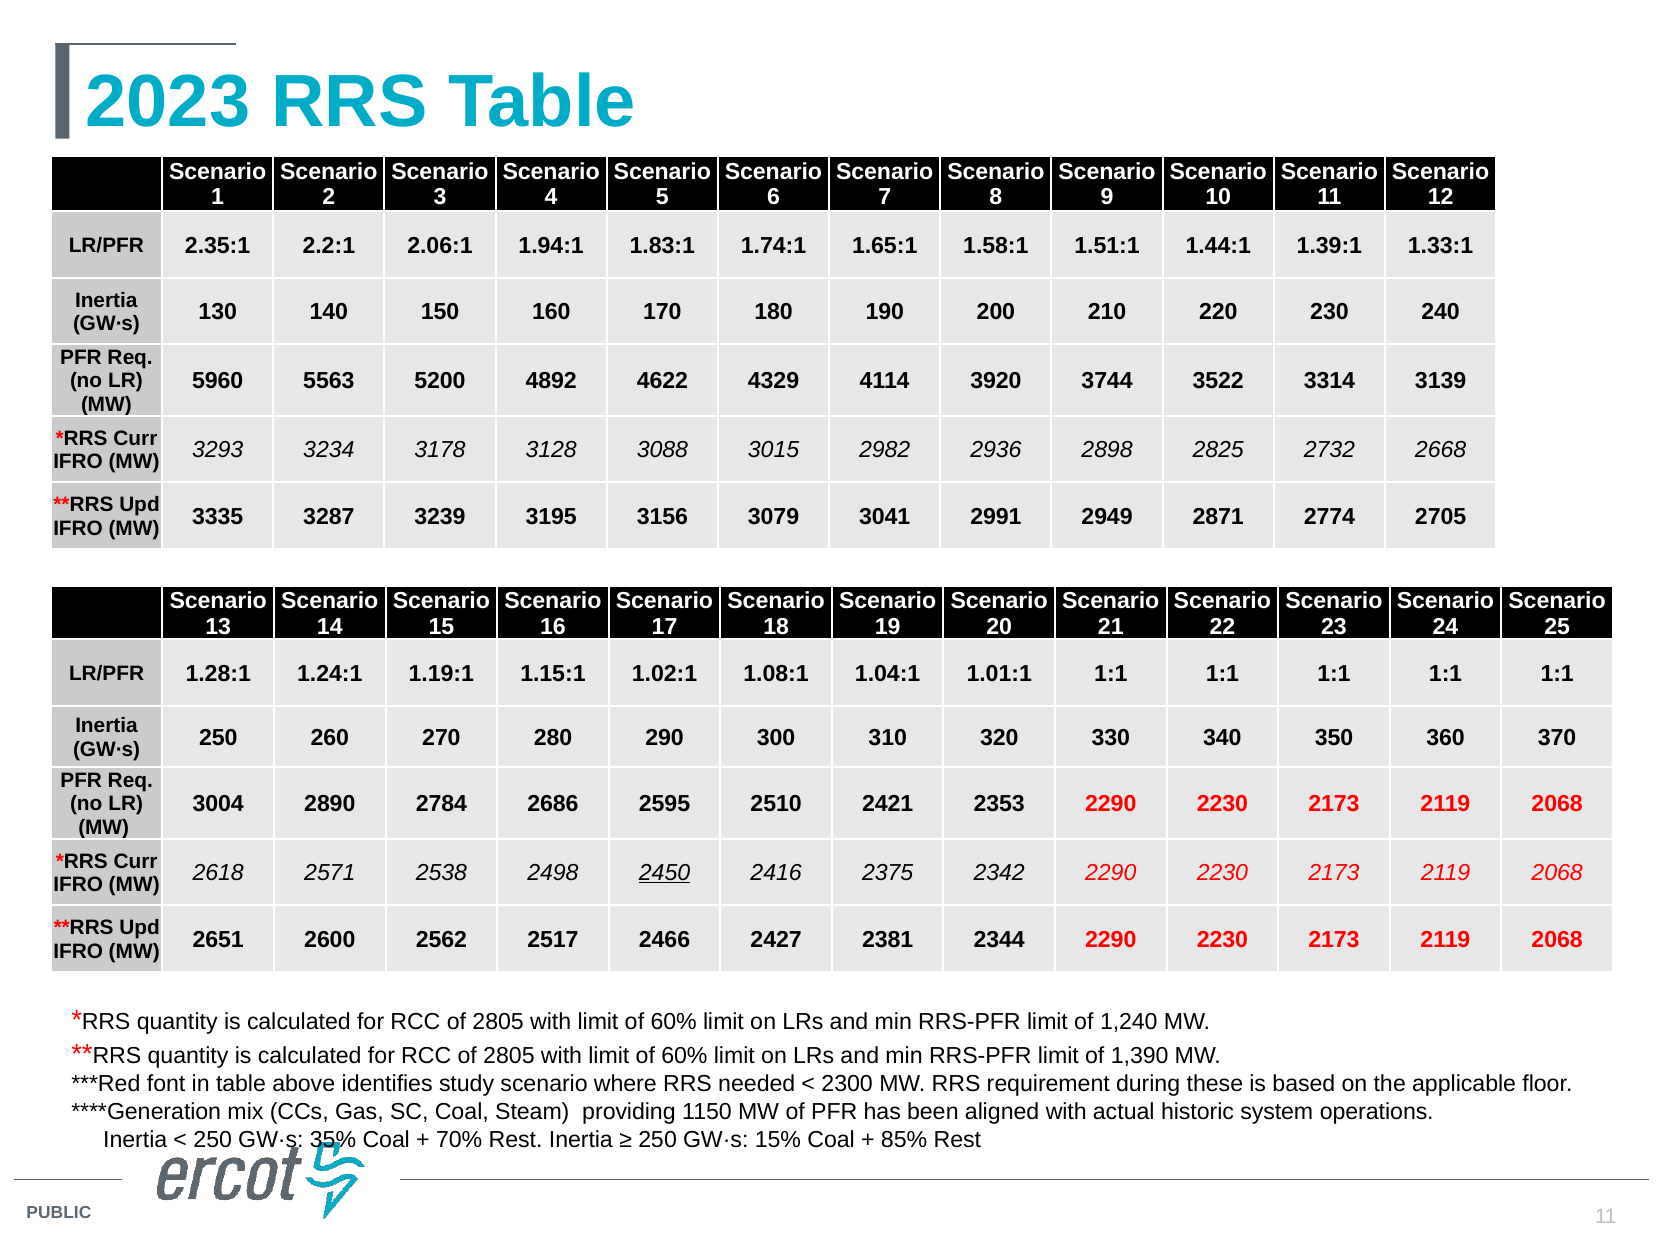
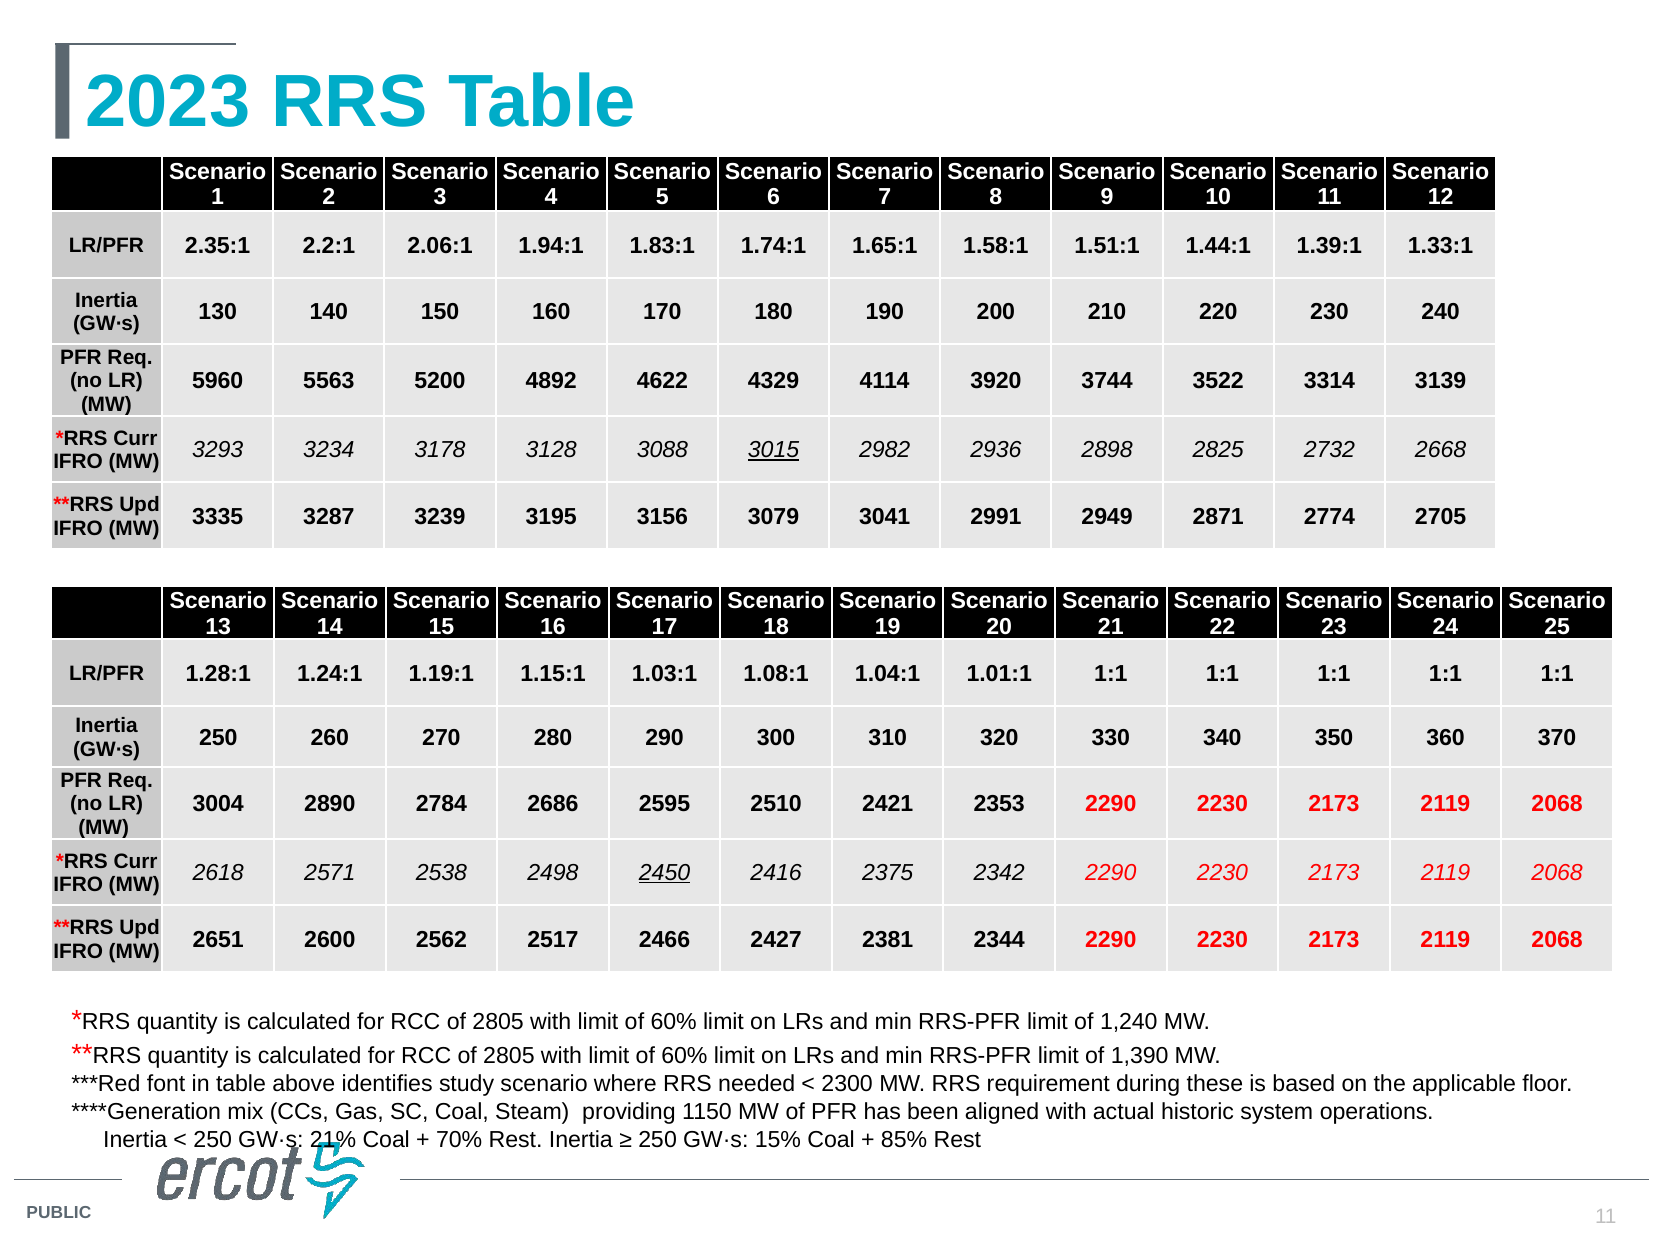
3015 underline: none -> present (774, 450)
1.02:1: 1.02:1 -> 1.03:1 (665, 674)
35%: 35% -> 21% (333, 1140)
